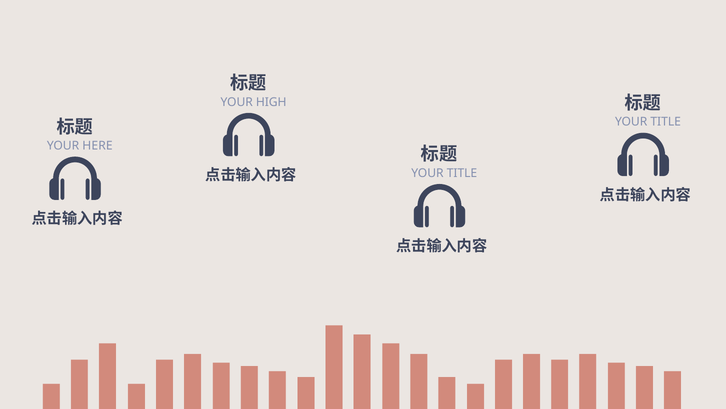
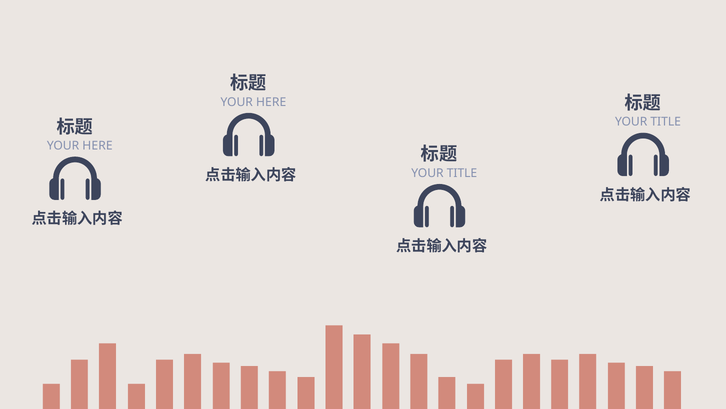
HIGH: HIGH -> HERE (271, 102)
